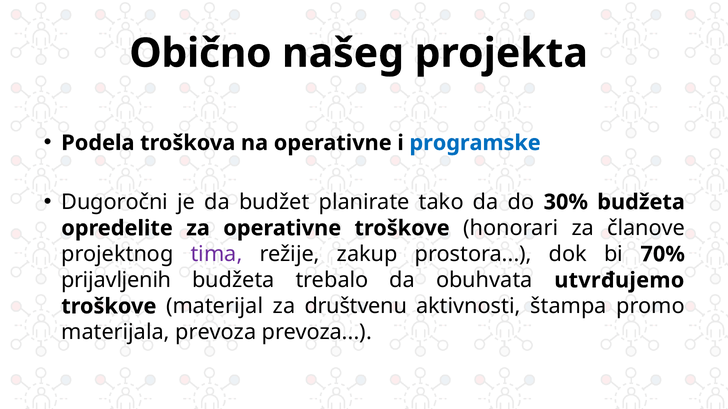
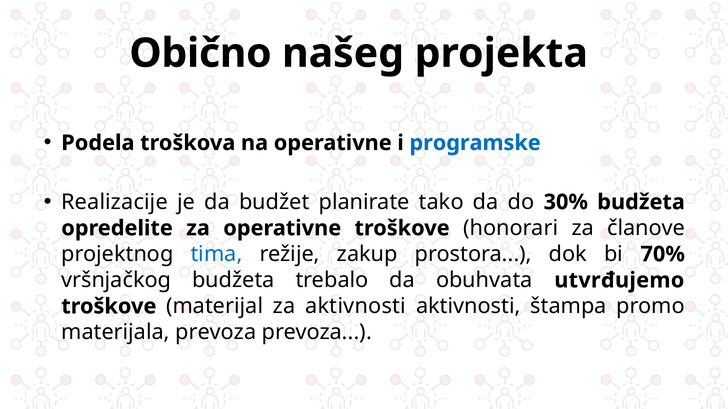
Dugoročni: Dugoročni -> Realizacije (115, 202)
tima colour: purple -> blue (217, 254)
prijavljenih: prijavljenih -> vršnjačkog (116, 281)
za društvenu: društvenu -> aktivnosti (356, 307)
